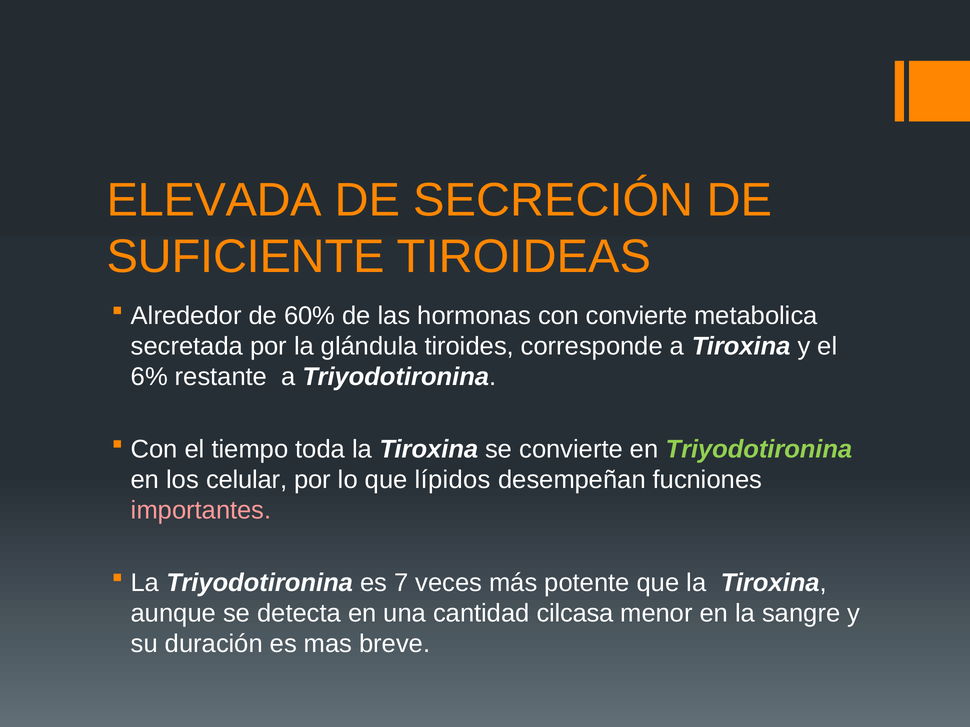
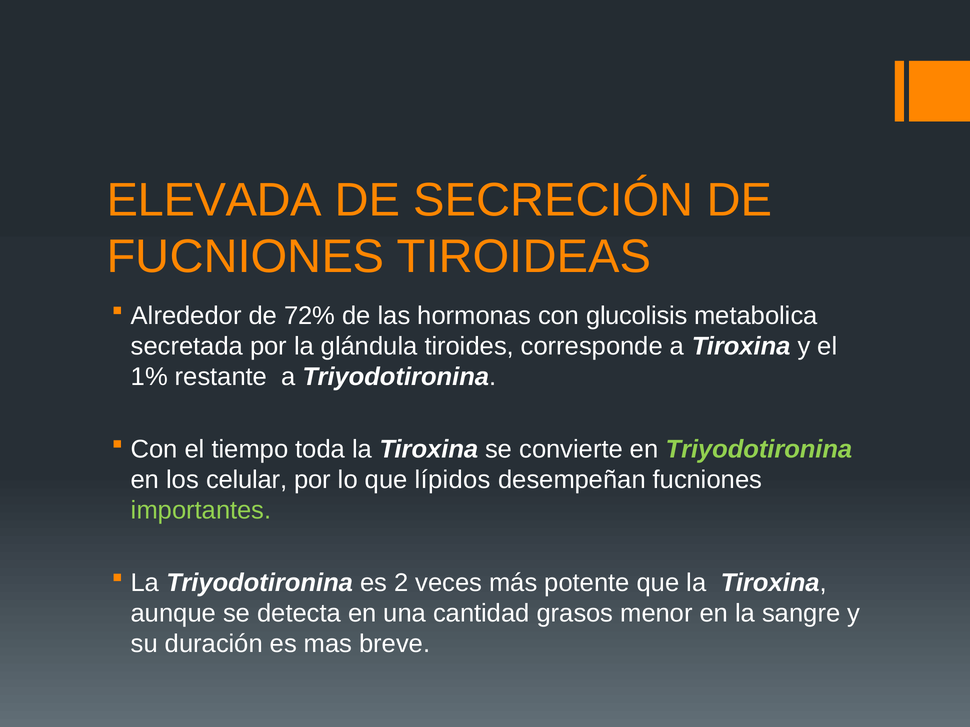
SUFICIENTE: SUFICIENTE -> FUCNIONES (246, 257)
60%: 60% -> 72% (310, 316)
con convierte: convierte -> glucolisis (637, 316)
6%: 6% -> 1% (149, 377)
importantes colour: pink -> light green (201, 511)
7: 7 -> 2 (401, 583)
cilcasa: cilcasa -> grasos (575, 614)
